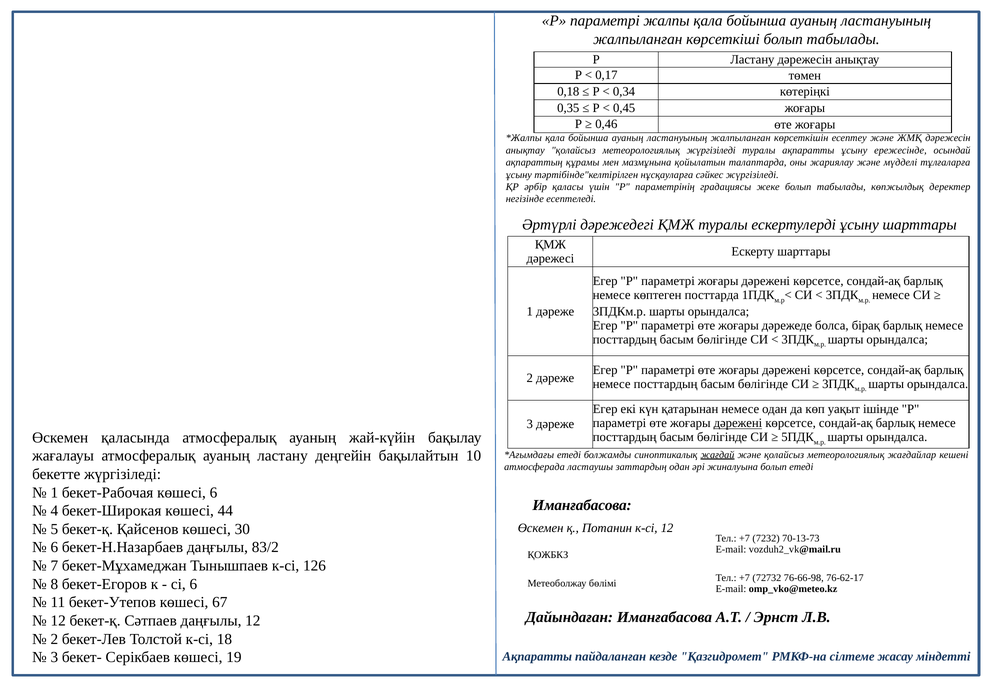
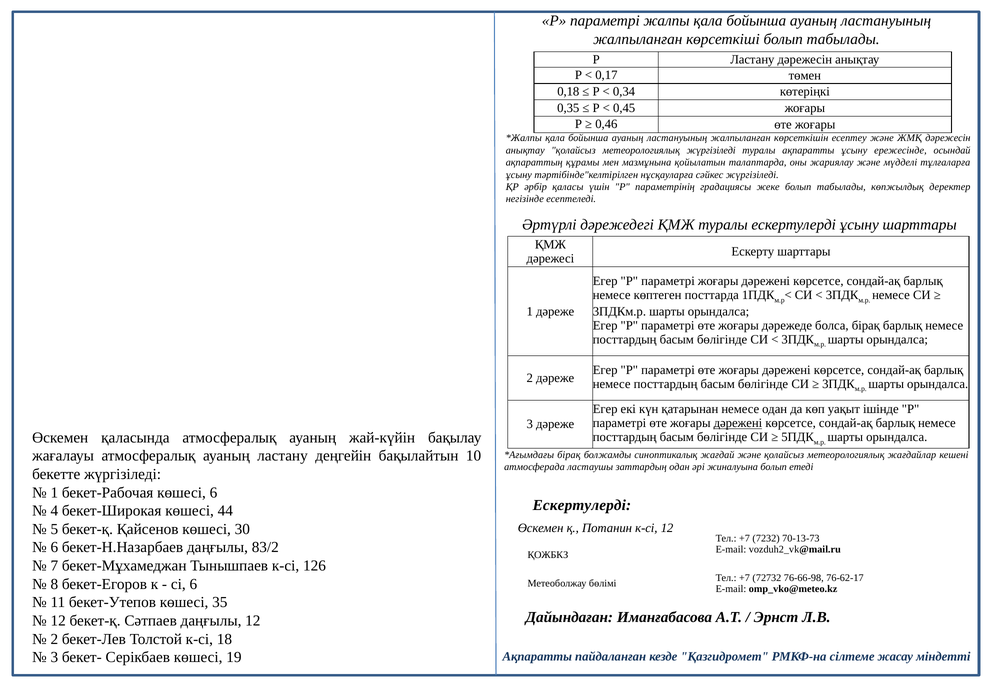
етеді: етеді -> бірақ (569, 454)
жағдай underline: present -> none (717, 454)
Иманғабасова: Иманғабасова -> Ескертулерді (582, 505)
67: 67 -> 35 (220, 602)
